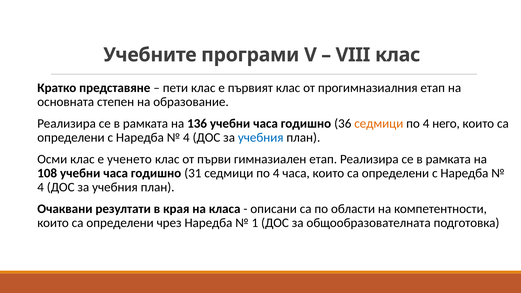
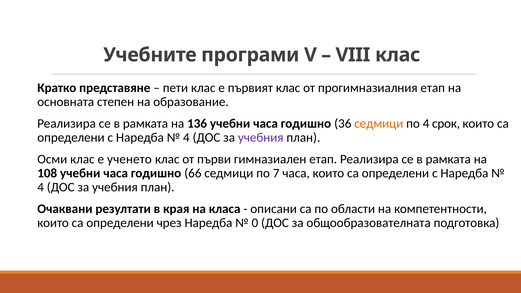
него: него -> срок (446, 124)
учебния colour: blue -> purple (261, 138)
31: 31 -> 66 (193, 173)
4: 4 -> 7 (276, 173)
1: 1 -> 0 (255, 223)
